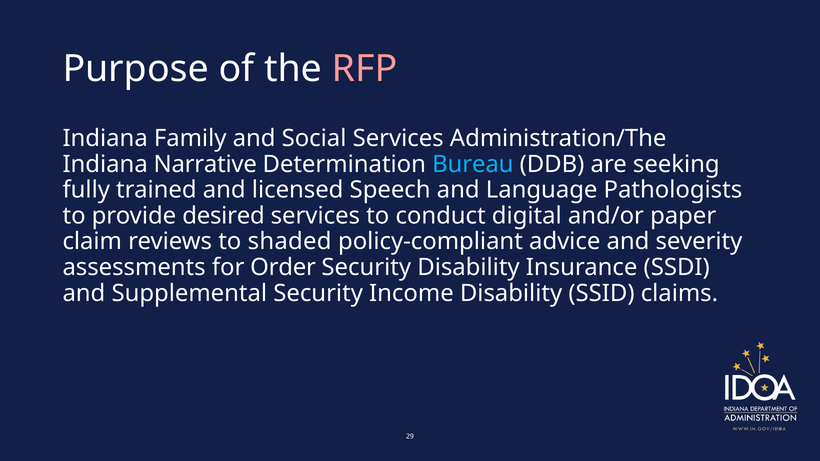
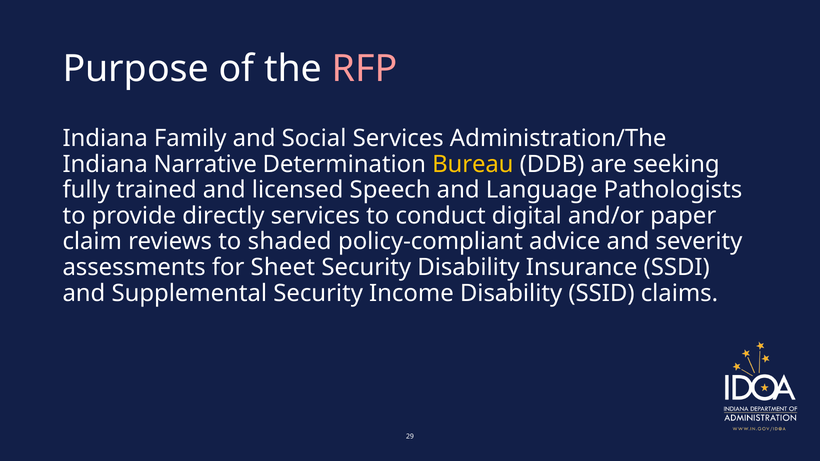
Bureau colour: light blue -> yellow (473, 164)
desired: desired -> directly (223, 216)
Order: Order -> Sheet (283, 268)
